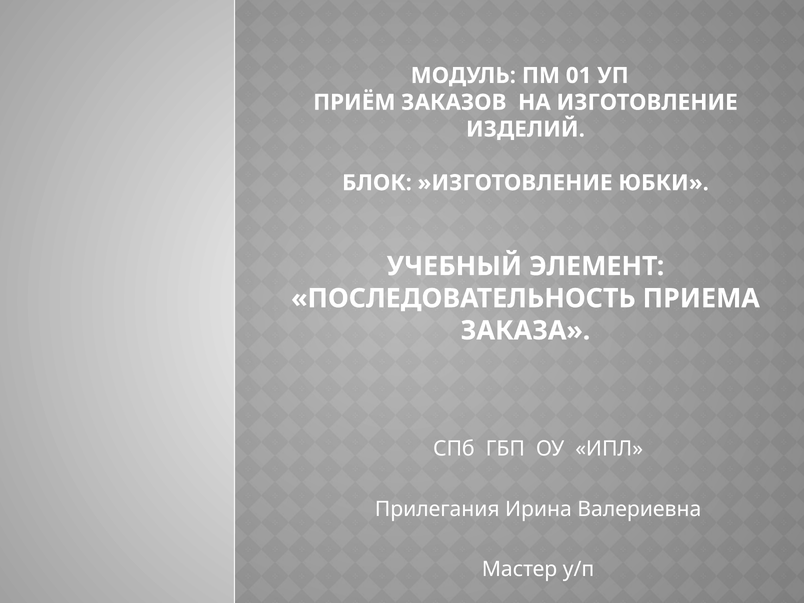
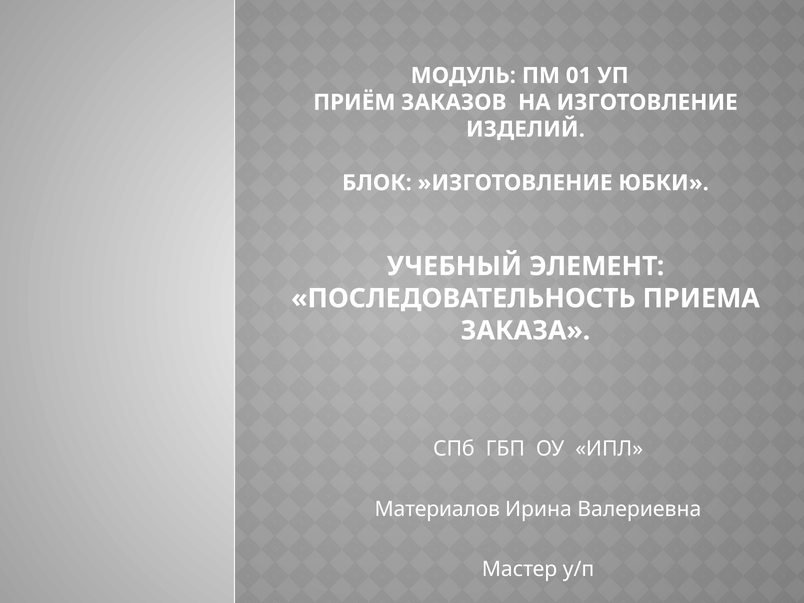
Прилегания: Прилегания -> Материалов (437, 509)
